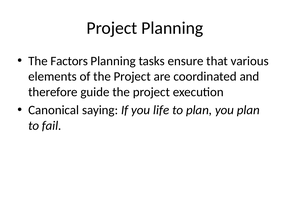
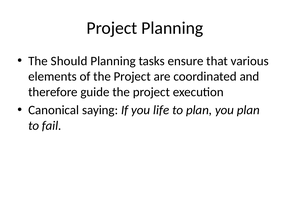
Factors: Factors -> Should (69, 61)
